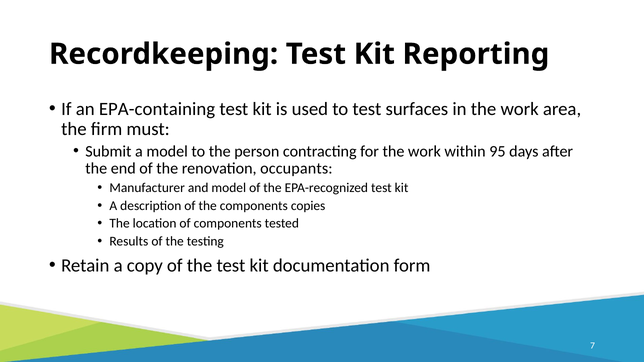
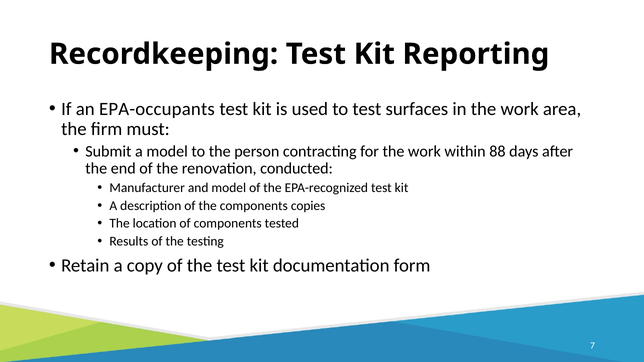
EPA-containing: EPA-containing -> EPA-occupants (157, 109)
95: 95 -> 88 (497, 151)
occupants: occupants -> conducted (297, 169)
